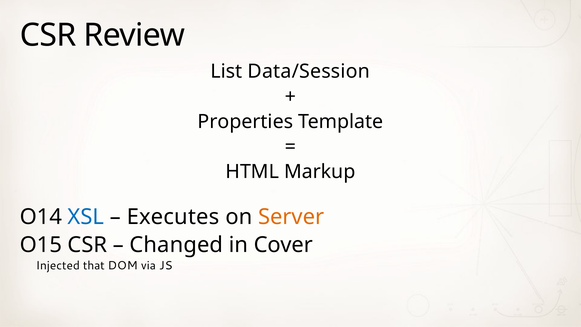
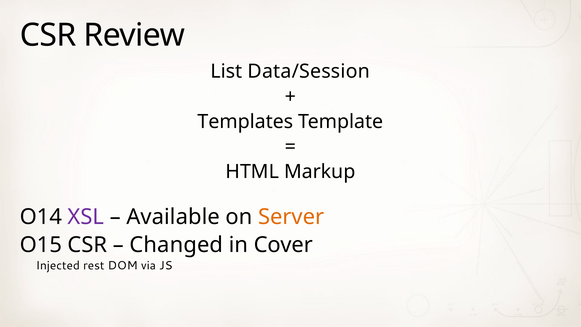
Properties: Properties -> Templates (245, 122)
XSL colour: blue -> purple (86, 217)
Executes: Executes -> Available (173, 217)
that: that -> rest (94, 265)
